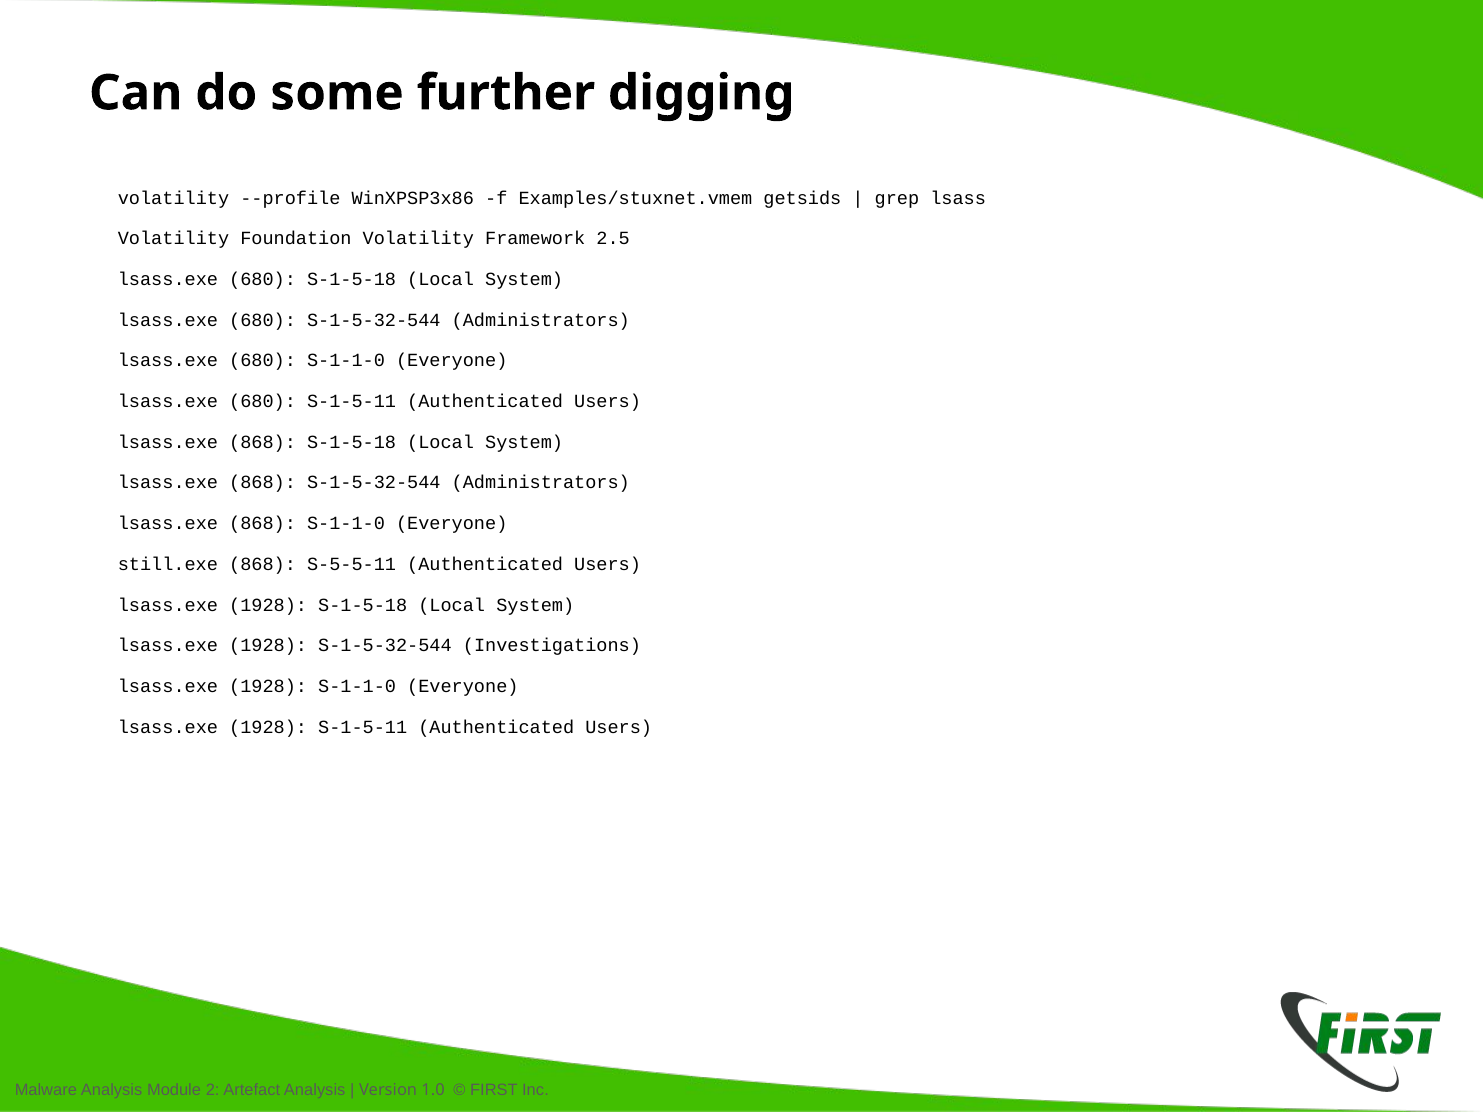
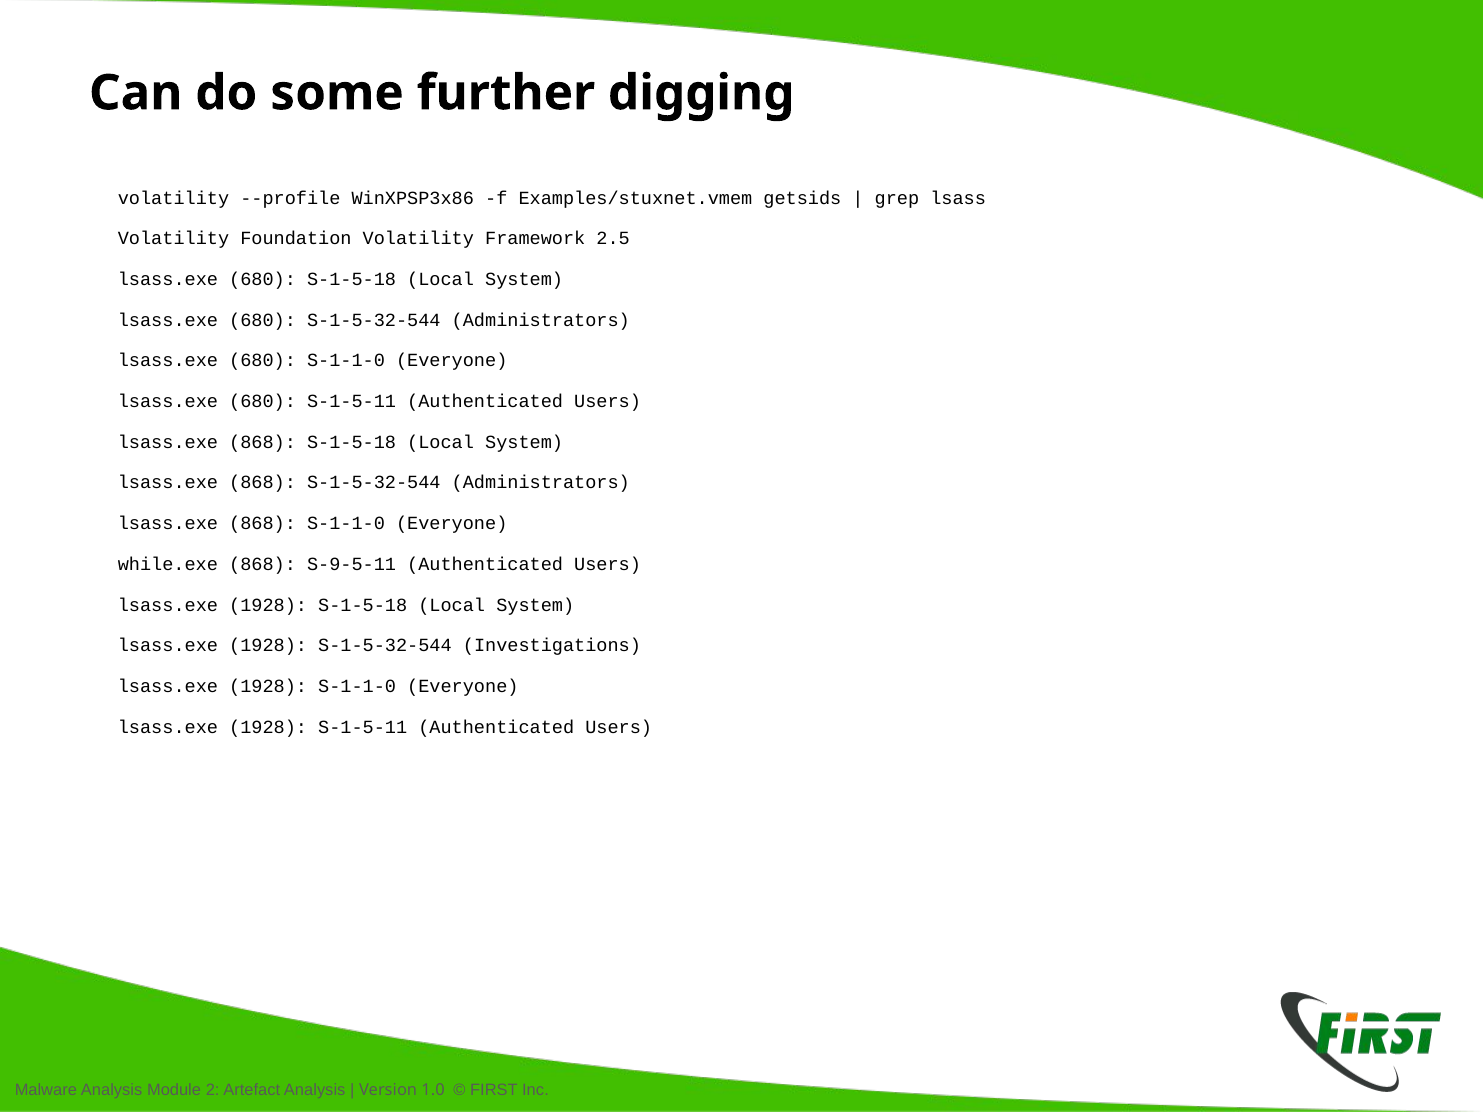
still.exe: still.exe -> while.exe (168, 564)
S-5-5-11: S-5-5-11 -> S-9-5-11 (352, 564)
